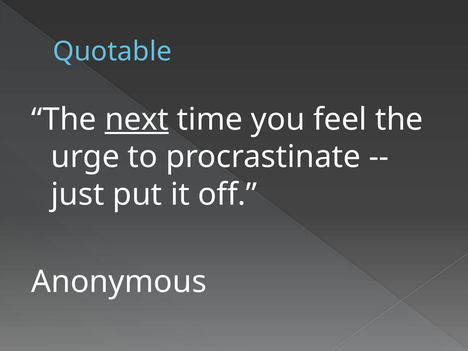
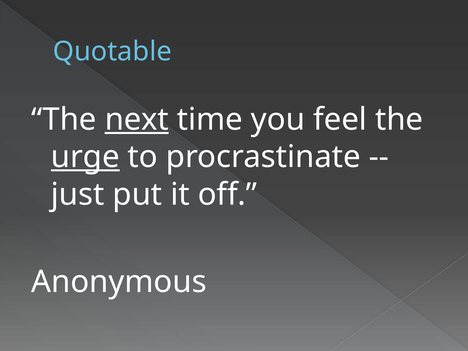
urge underline: none -> present (85, 157)
